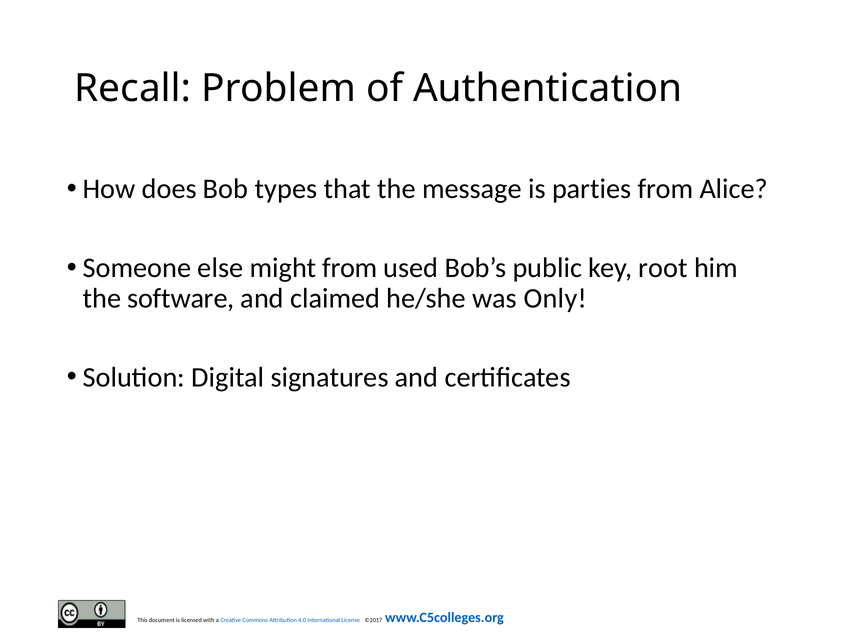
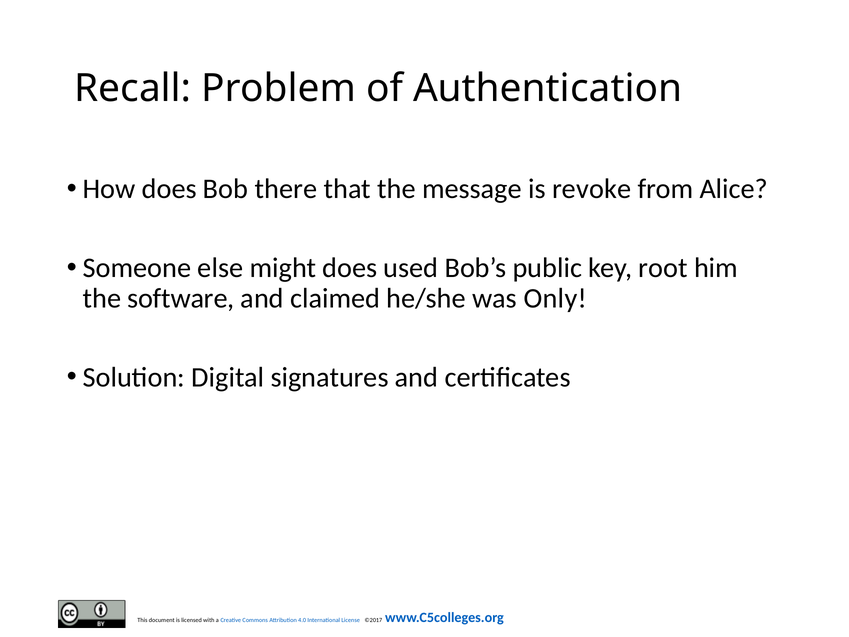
types: types -> there (286, 189)
parties: parties -> revoke (592, 189)
might from: from -> does (350, 268)
